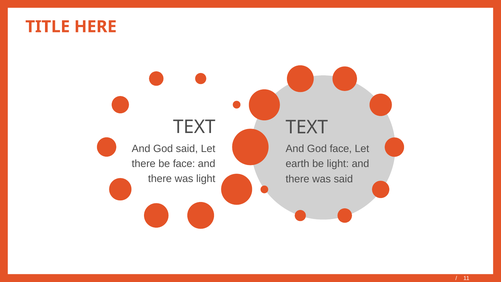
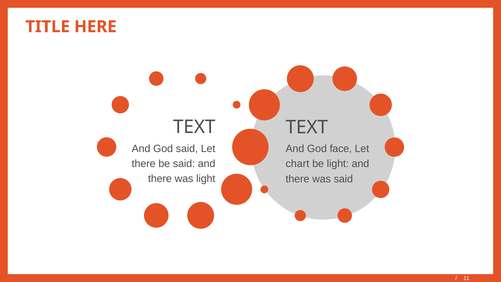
be face: face -> said (184, 164)
earth: earth -> chart (297, 164)
